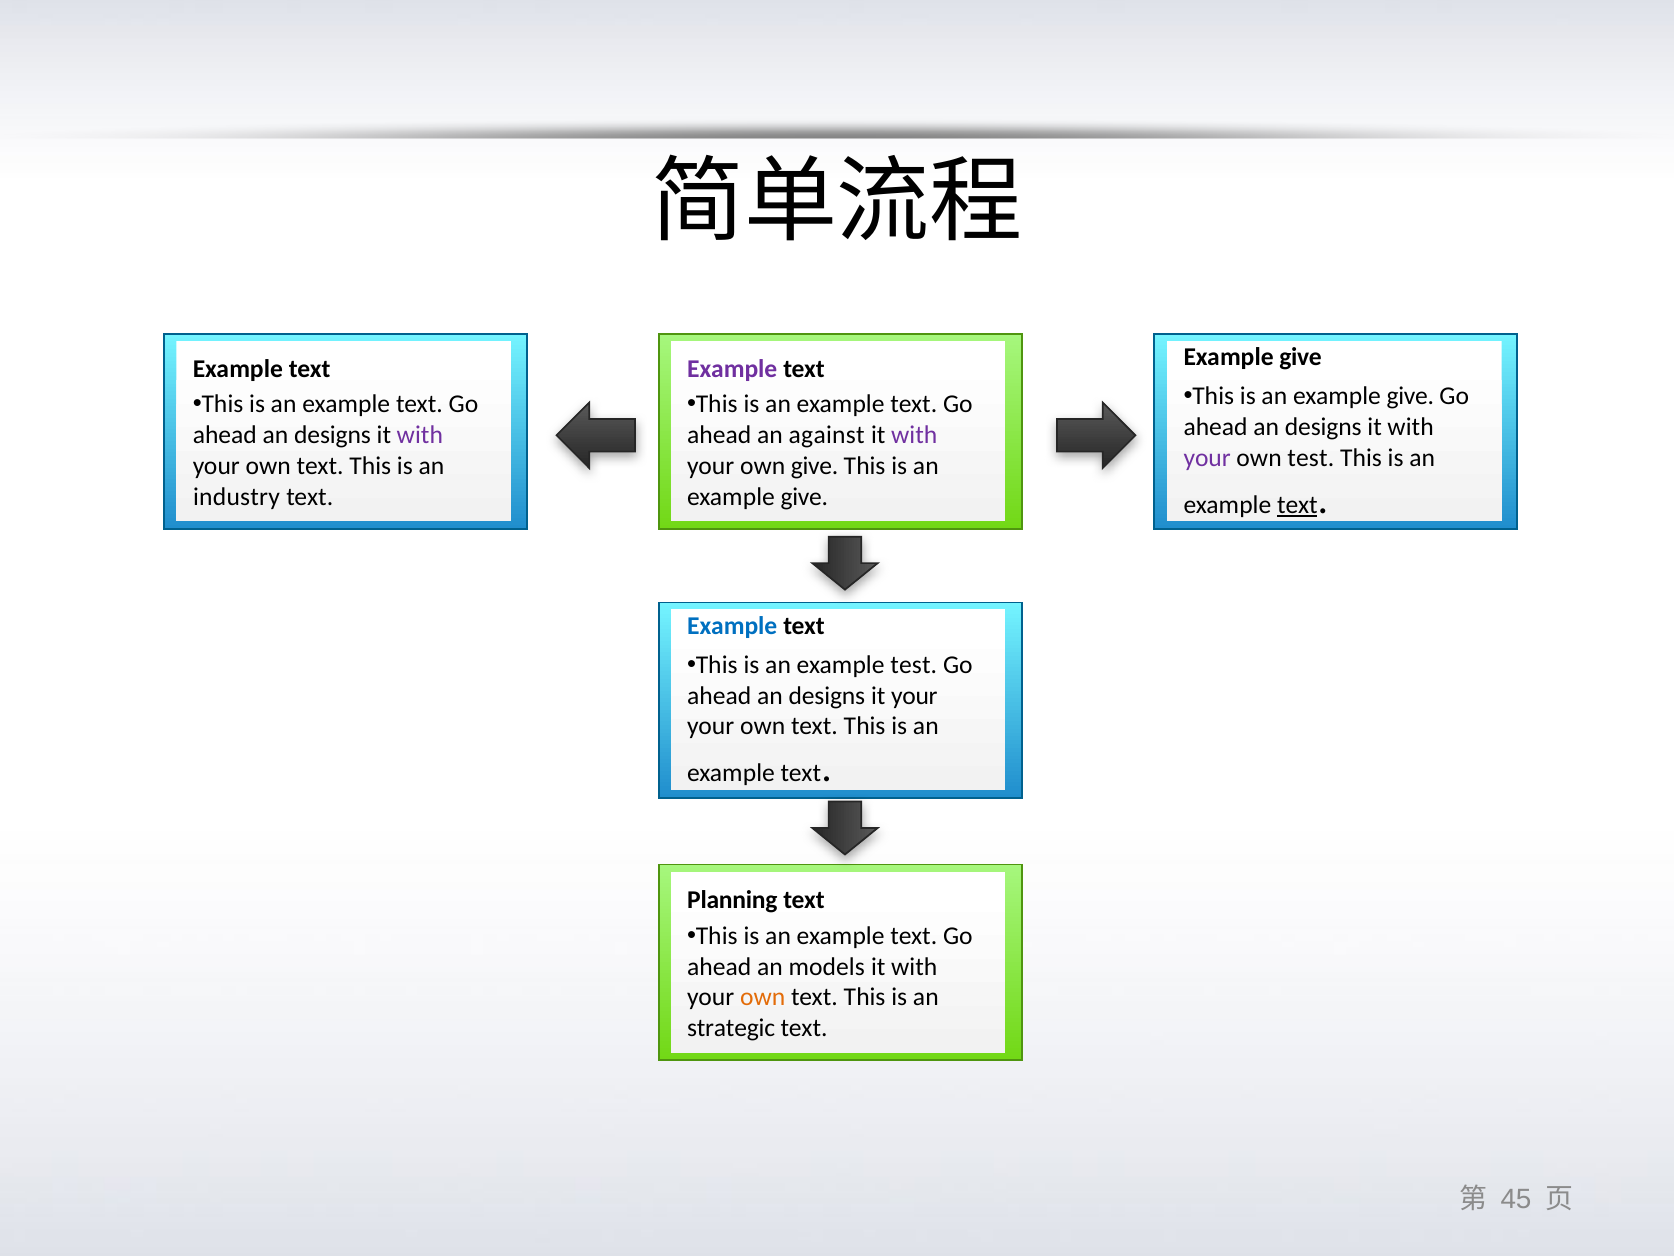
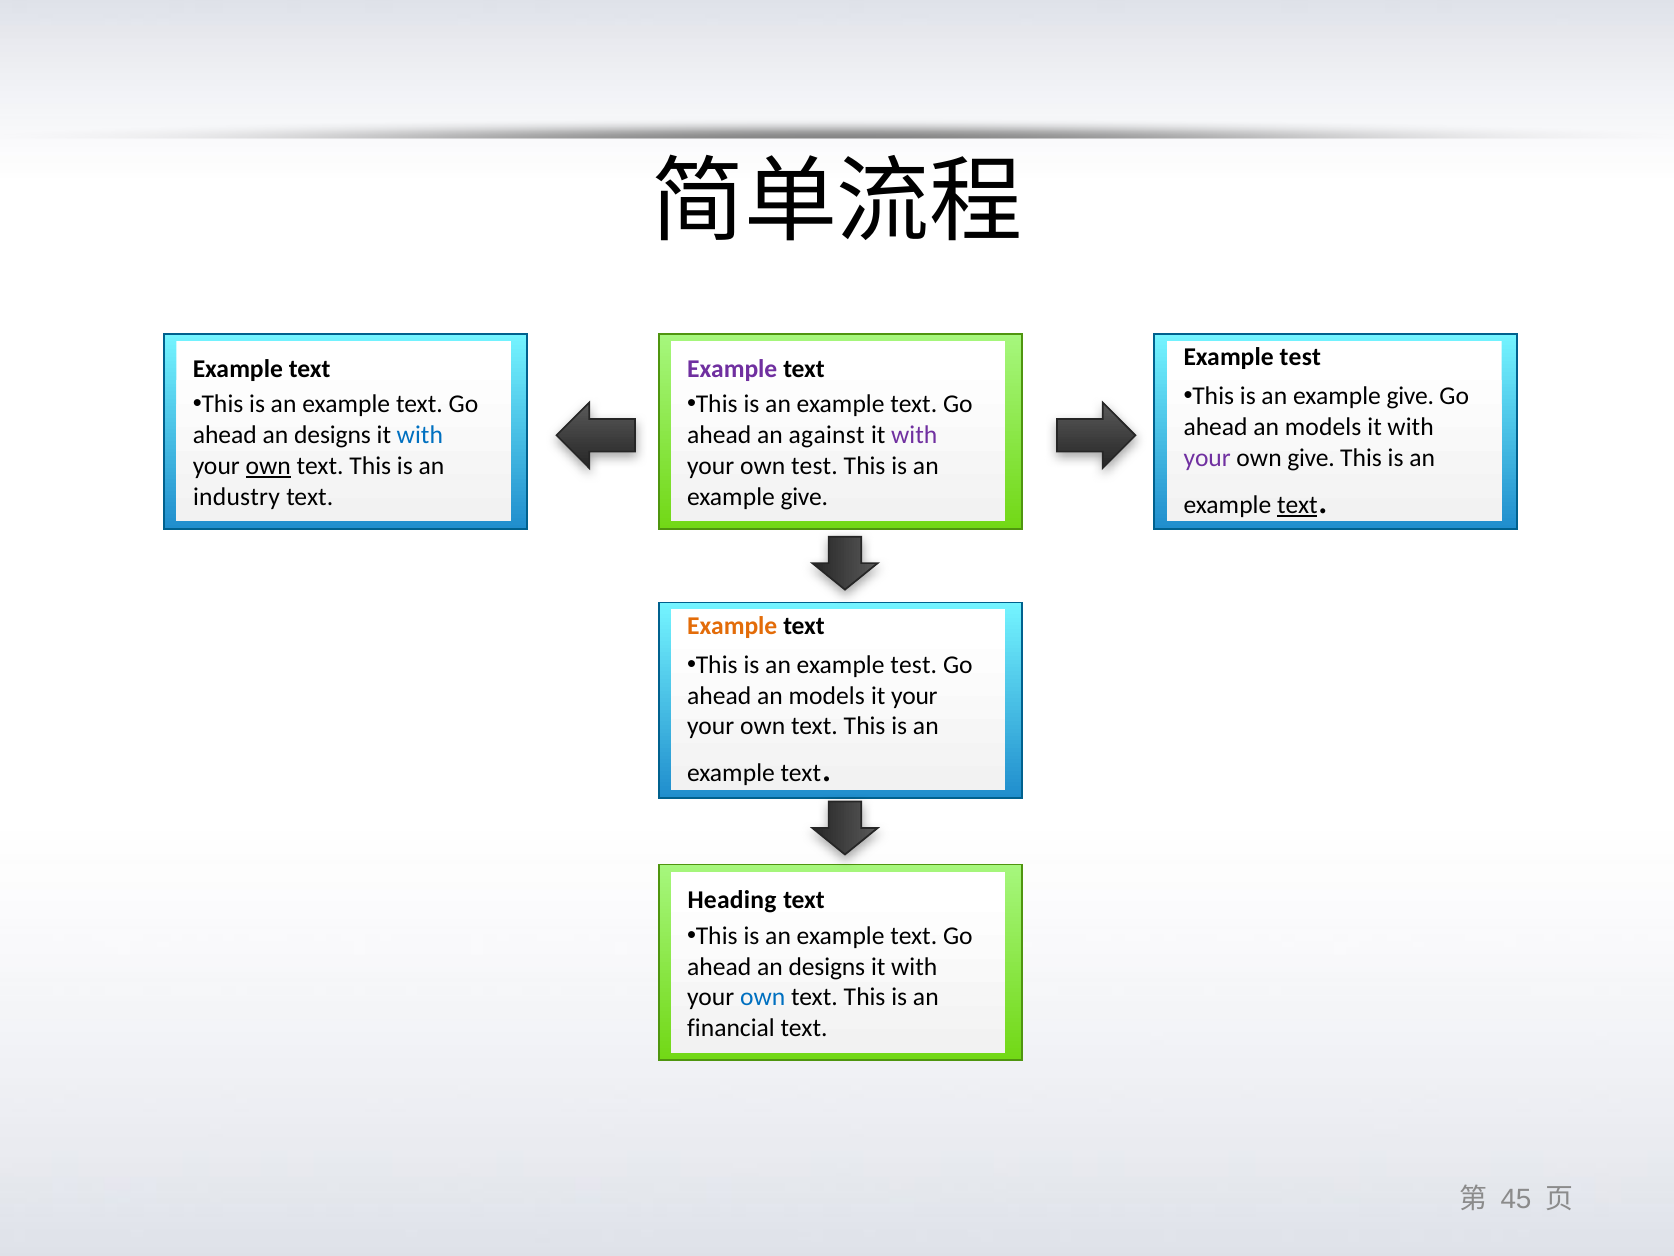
give: give -> test (1300, 357)
designs: designs -> models (1323, 427)
with colour: purple -> blue (420, 435)
own test: test -> give (1311, 458)
own underline: none -> present (268, 466)
own give: give -> test (814, 466)
Example colour: blue -> orange (732, 626)
designs: designs -> models (827, 695)
Planning: Planning -> Heading (732, 900)
models: models -> designs (827, 966)
own colour: orange -> blue (763, 997)
strategic: strategic -> financial (731, 1028)
